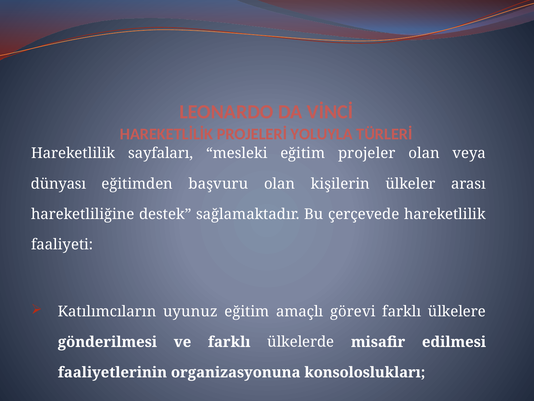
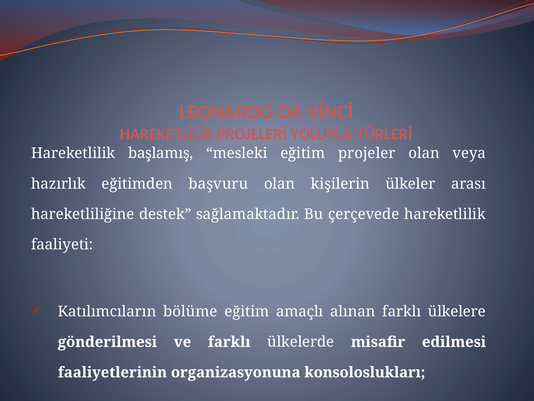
sayfaları: sayfaları -> başlamış (161, 153)
dünyası: dünyası -> hazırlık (59, 184)
uyunuz: uyunuz -> bölüme (190, 311)
görevi: görevi -> alınan (353, 311)
